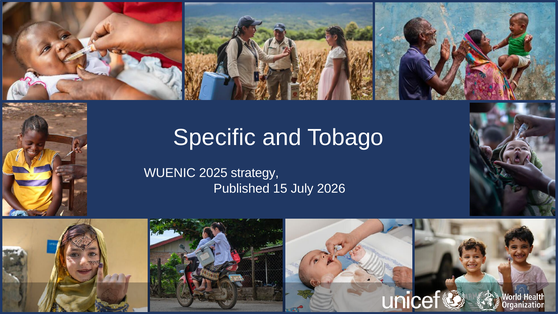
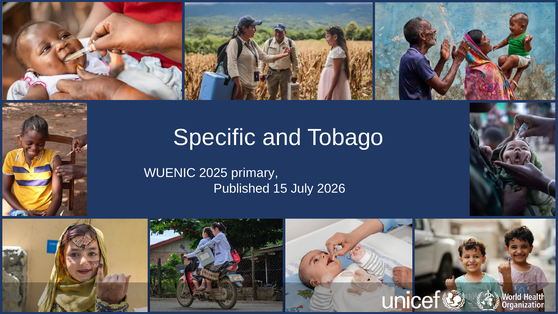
strategy: strategy -> primary (255, 173)
